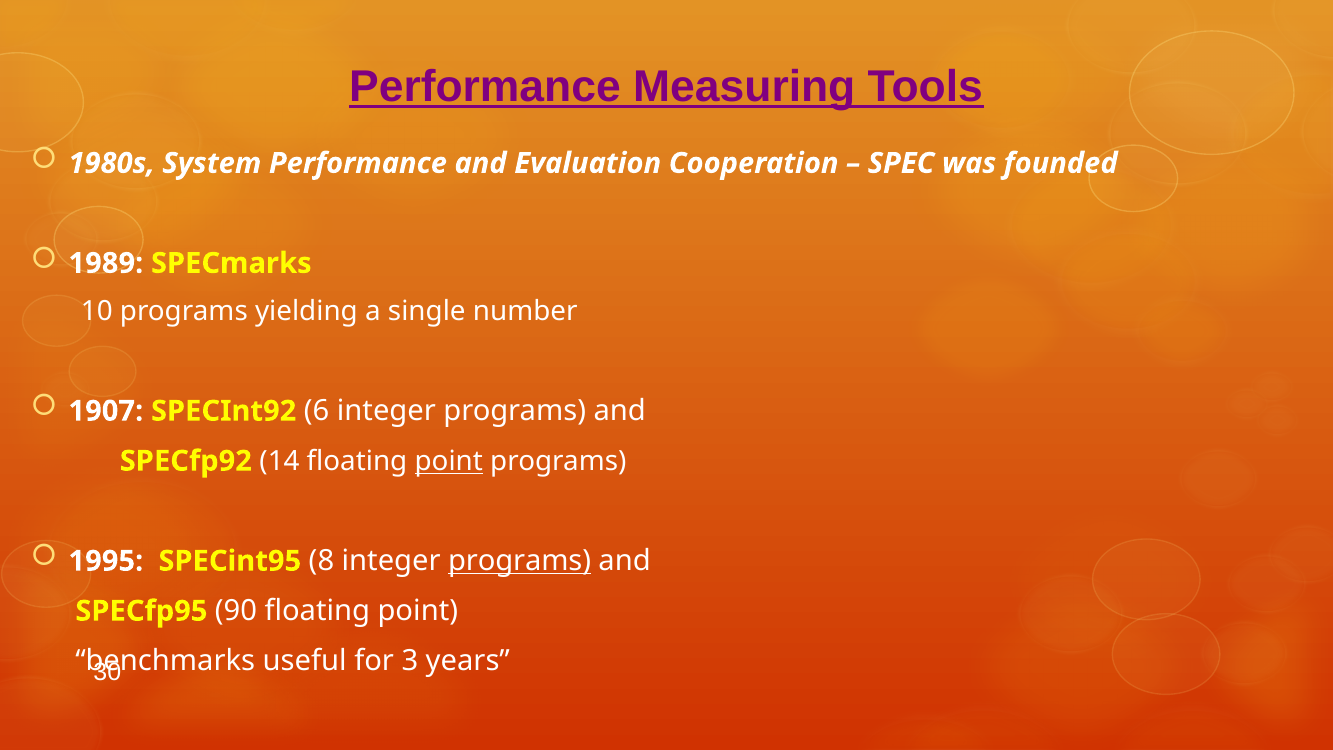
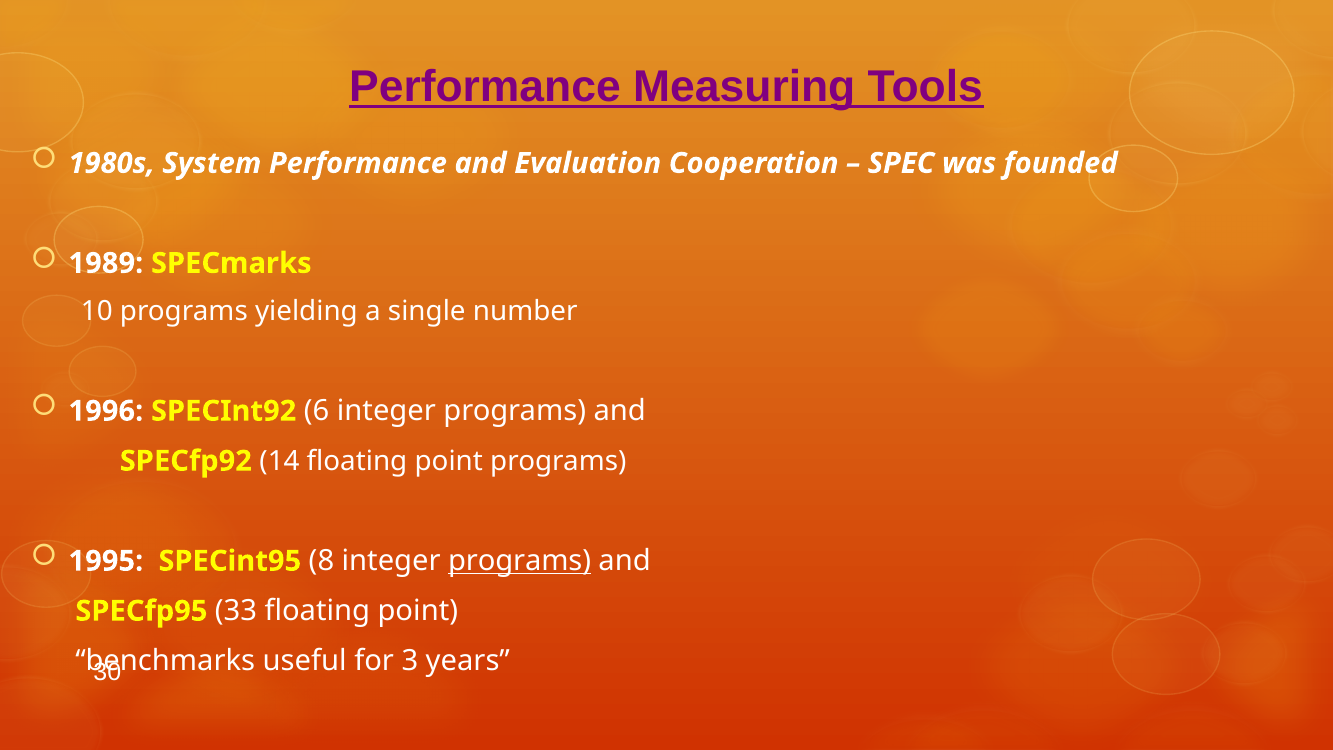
1907: 1907 -> 1996 (106, 411)
point underline: present -> none (449, 461)
90: 90 -> 33 (236, 611)
